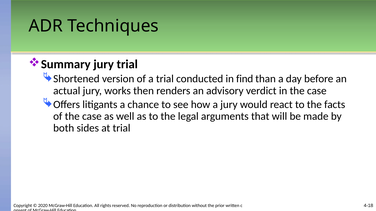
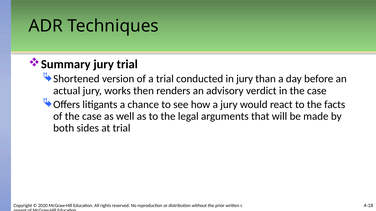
in find: find -> jury (245, 79)
